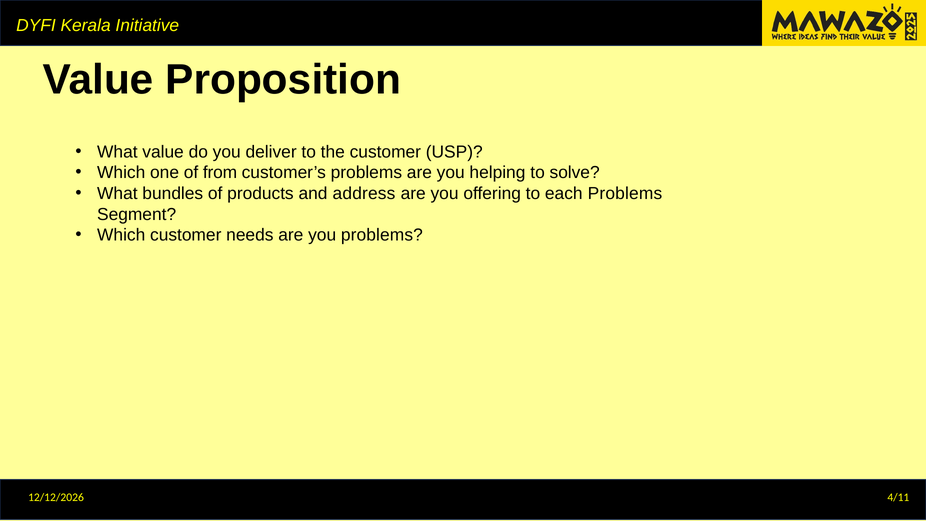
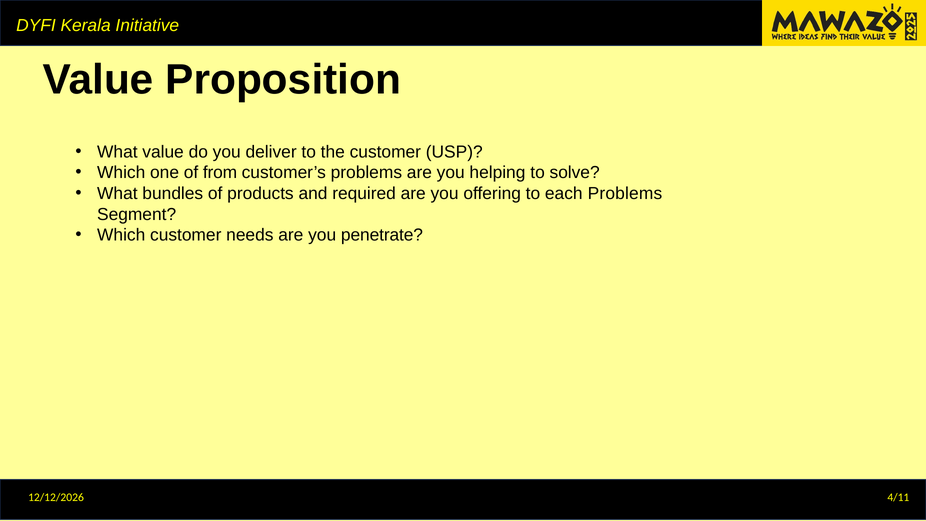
address: address -> required (364, 193)
you problems: problems -> penetrate (382, 235)
